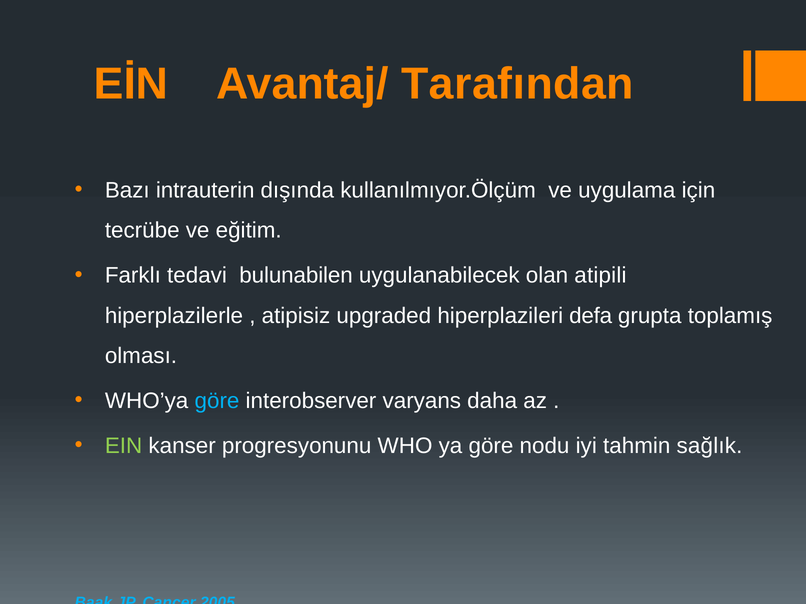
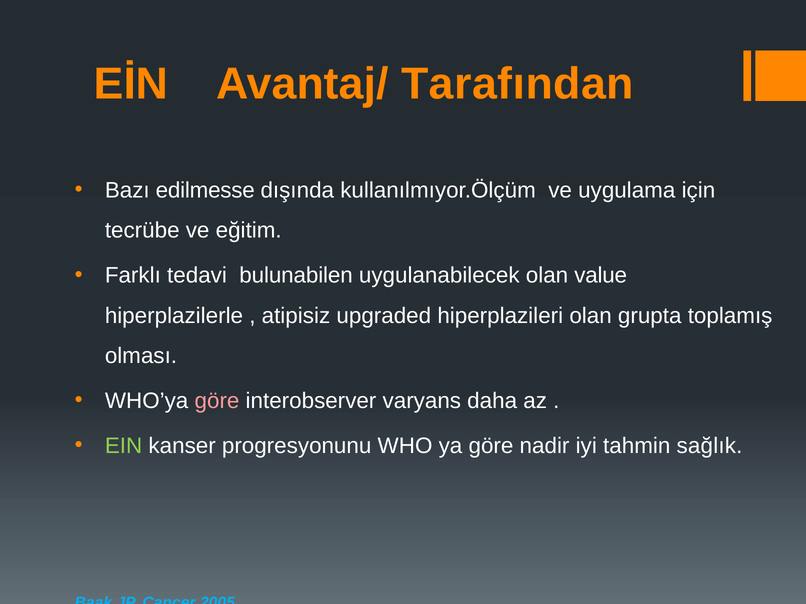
intrauterin: intrauterin -> edilmesse (205, 190)
atipili: atipili -> value (601, 276)
hiperplazileri defa: defa -> olan (591, 316)
göre colour: light blue -> pink (217, 401)
nodu: nodu -> nadir (545, 446)
